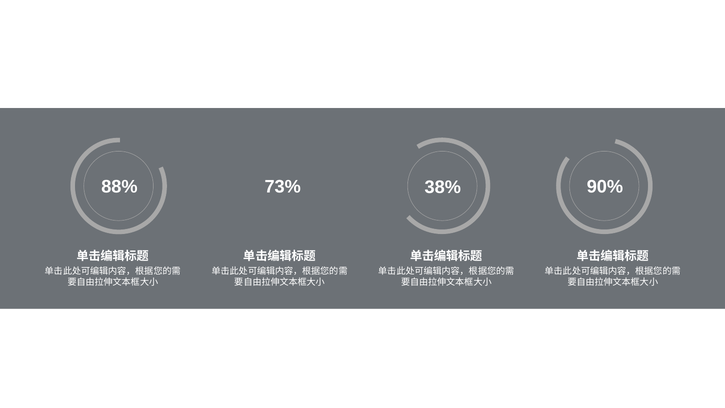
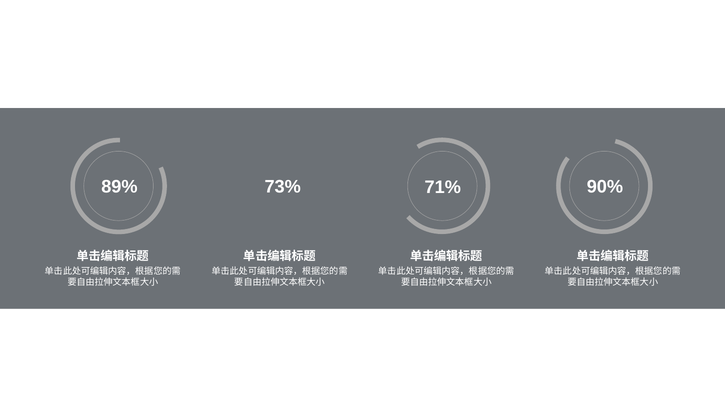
88%: 88% -> 89% (119, 187)
38%: 38% -> 71% (443, 187)
